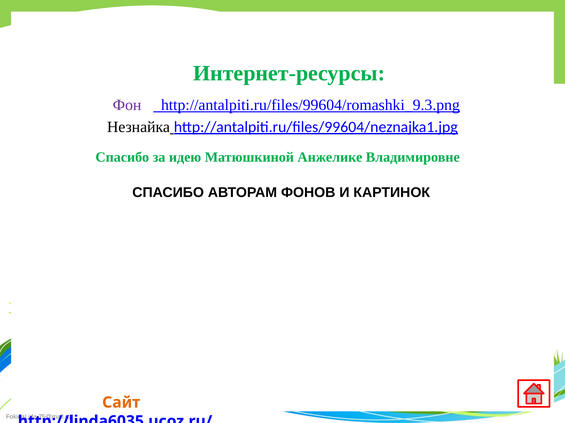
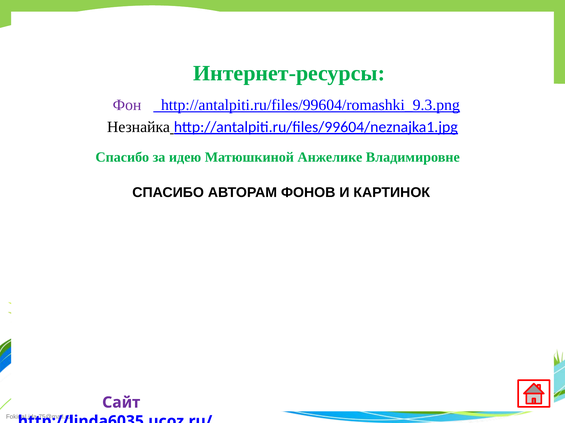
Сайт colour: orange -> purple (121, 403)
